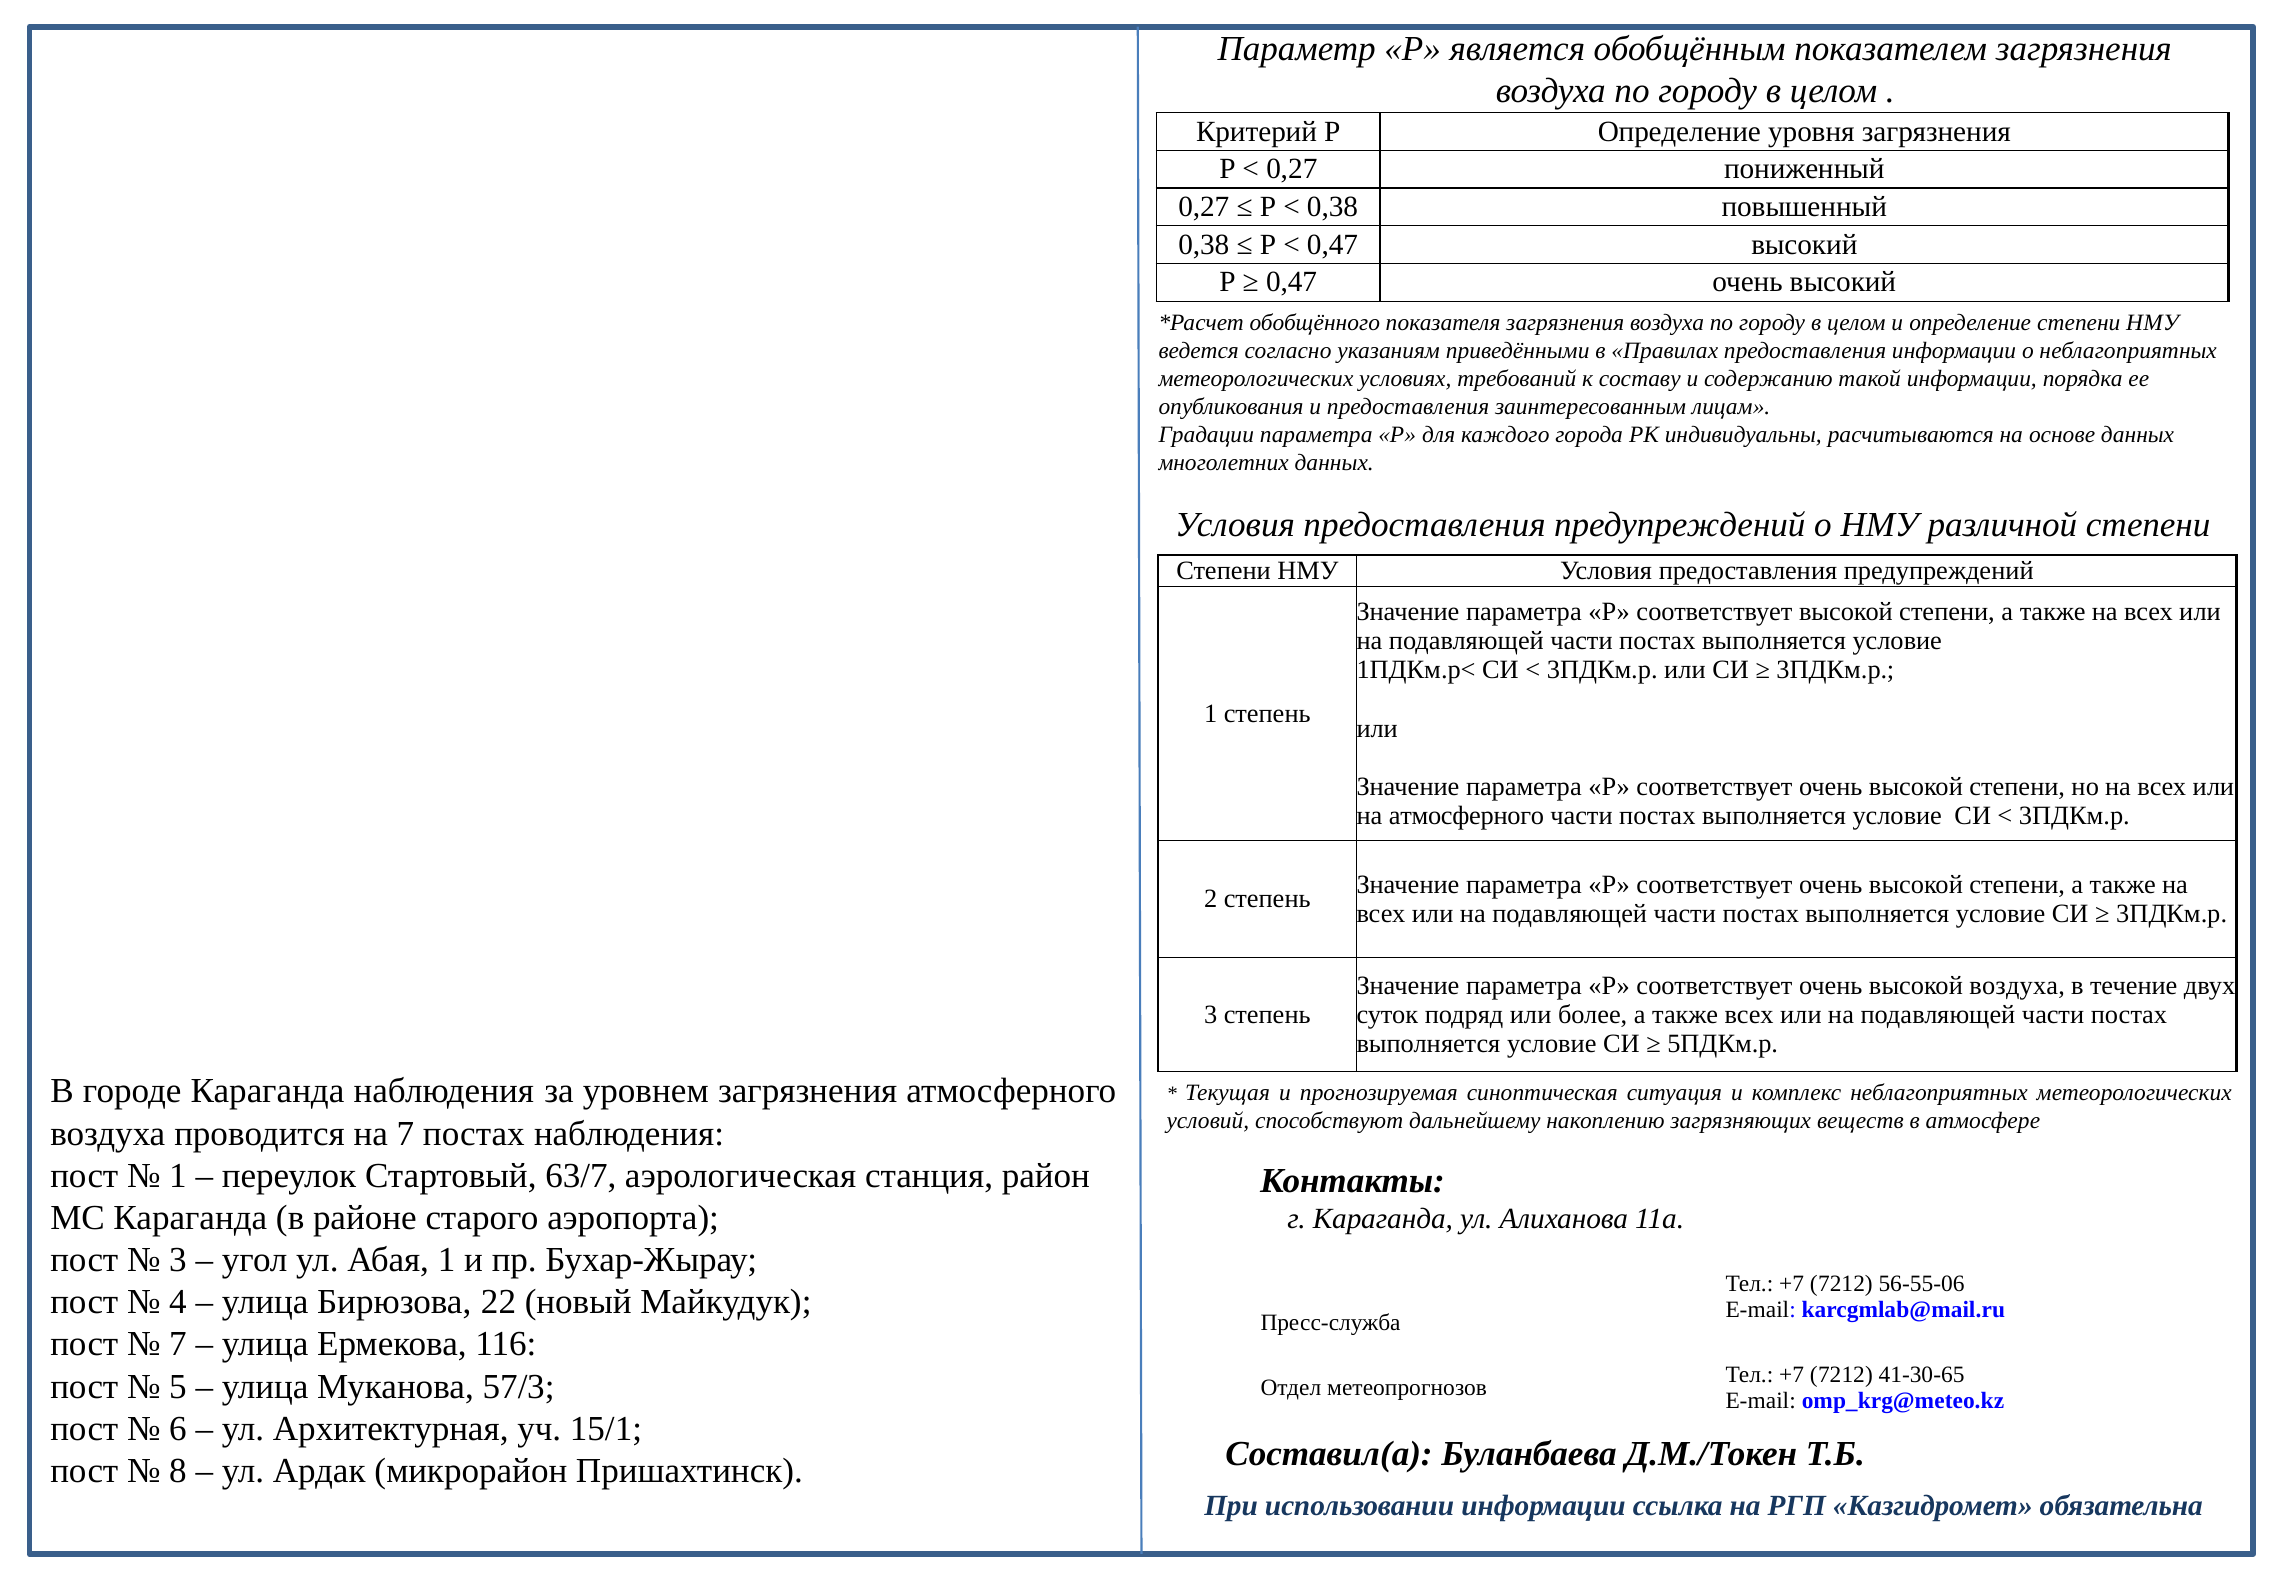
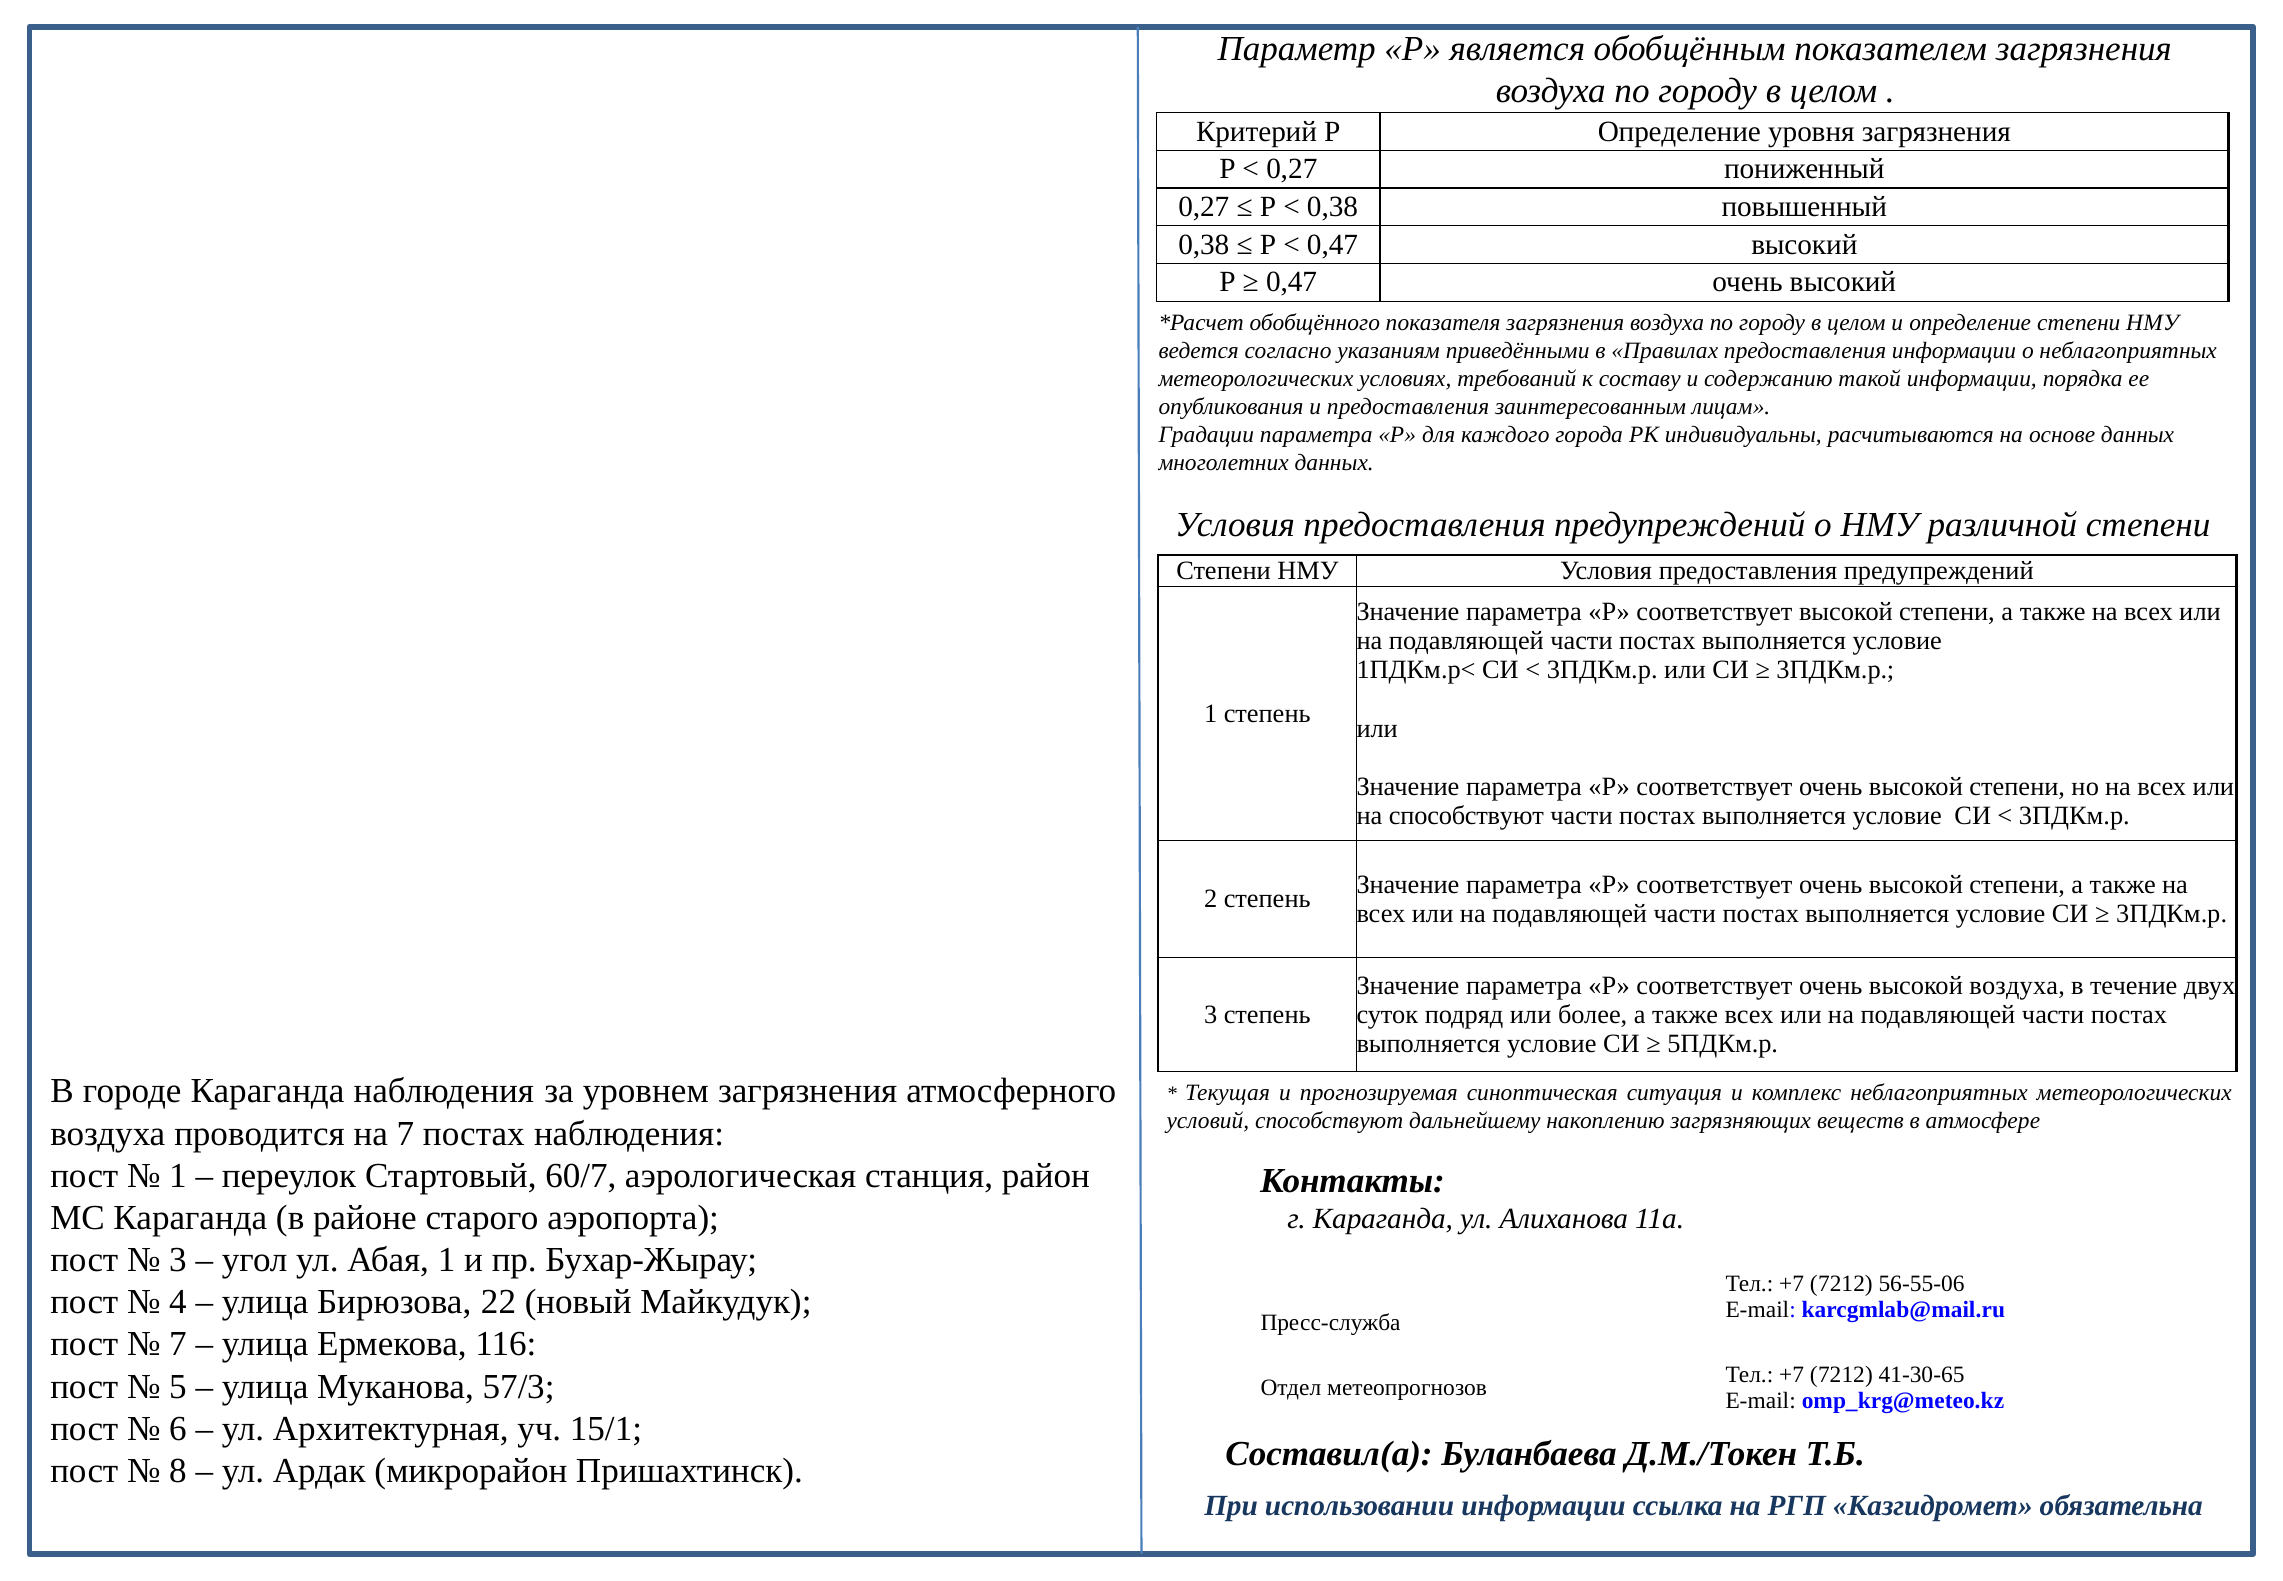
на атмосферного: атмосферного -> способствуют (1466, 816)
63/7: 63/7 -> 60/7 (581, 1175)
